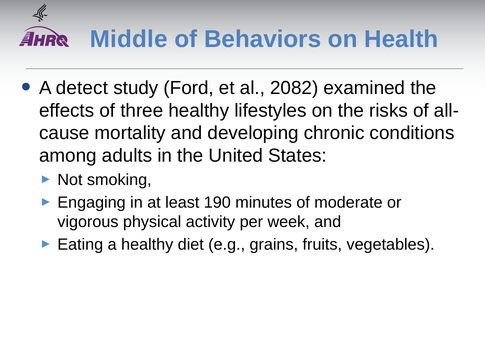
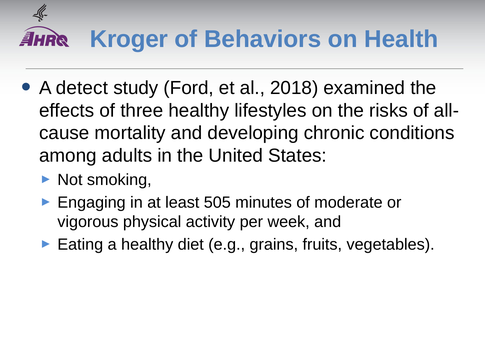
Middle: Middle -> Kroger (129, 39)
2082: 2082 -> 2018 (294, 88)
190: 190 -> 505 (217, 202)
